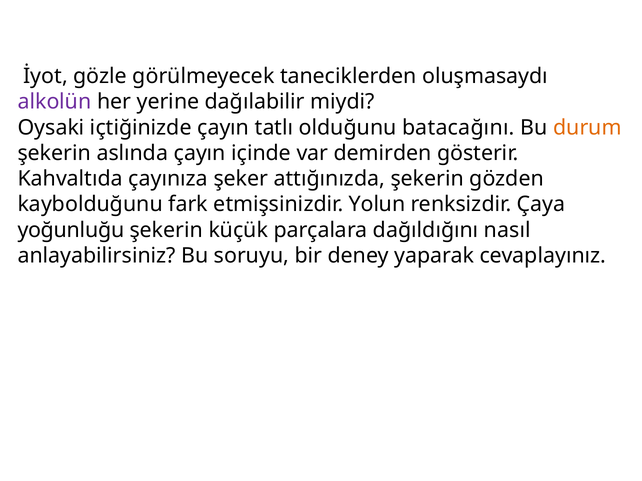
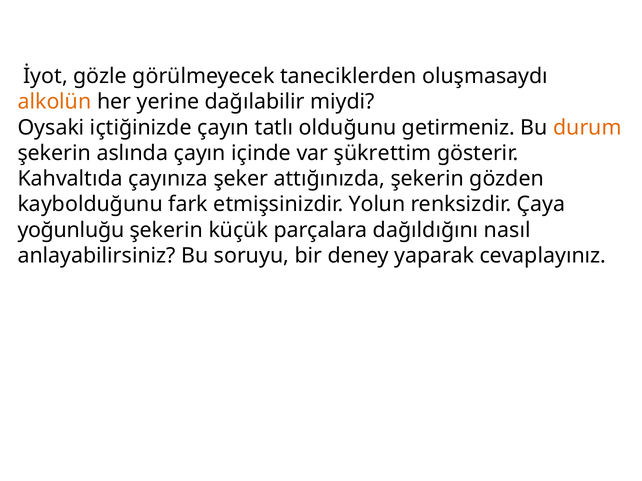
alkolün colour: purple -> orange (55, 102)
batacağını: batacağını -> getirmeniz (458, 128)
demirden: demirden -> şükrettim (383, 153)
